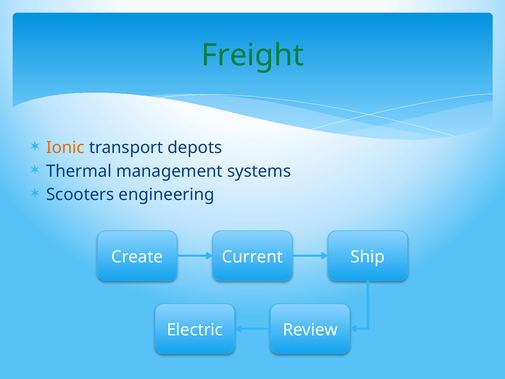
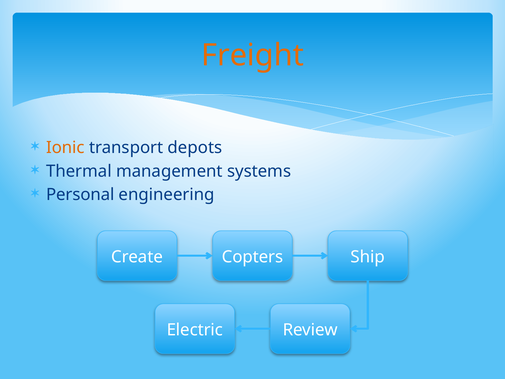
Freight colour: green -> orange (252, 55)
Scooters: Scooters -> Personal (80, 195)
Current: Current -> Copters (252, 257)
